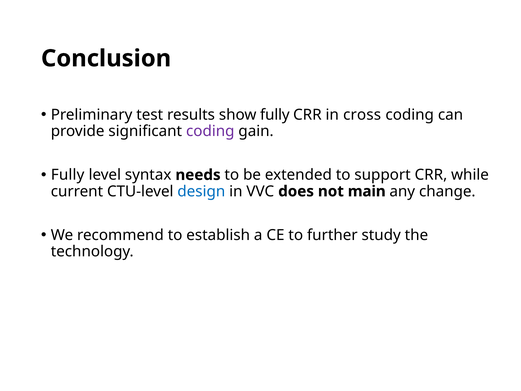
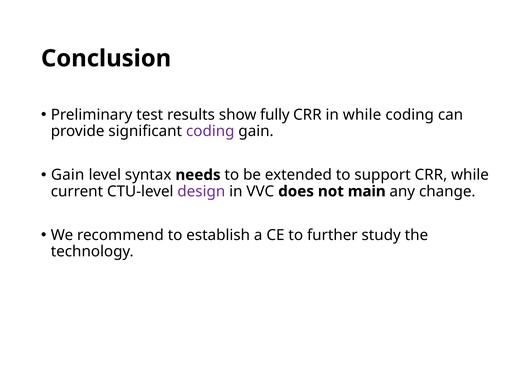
in cross: cross -> while (362, 115)
Fully: Fully -> Gain (68, 175)
design colour: blue -> purple (201, 191)
